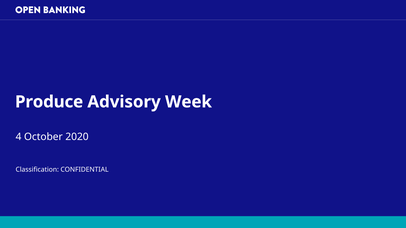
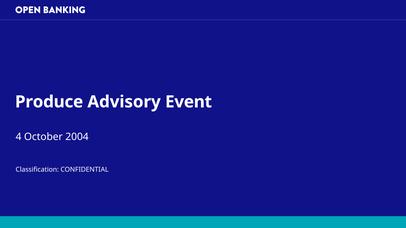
Week: Week -> Event (189, 102)
2020: 2020 -> 2004 (77, 137)
